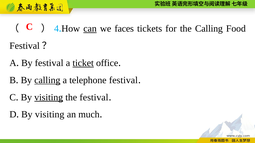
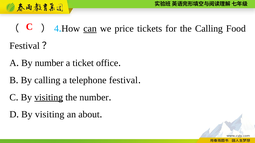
faces: faces -> price (124, 29)
By festival: festival -> number (49, 63)
ticket underline: present -> none (83, 63)
calling underline: present -> none (47, 80)
the festival: festival -> number (94, 98)
much: much -> about (89, 115)
